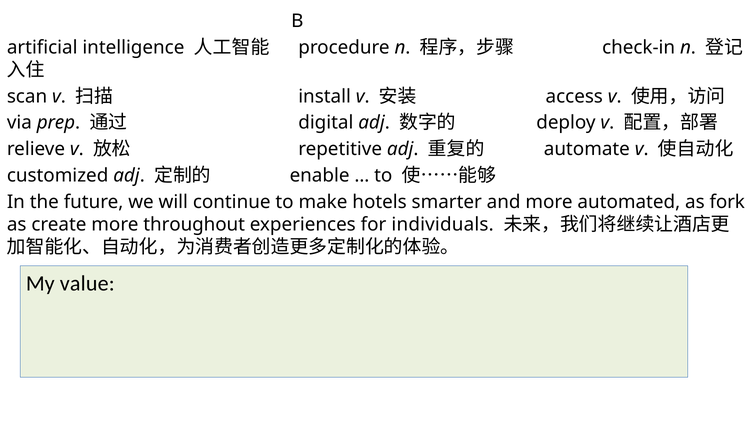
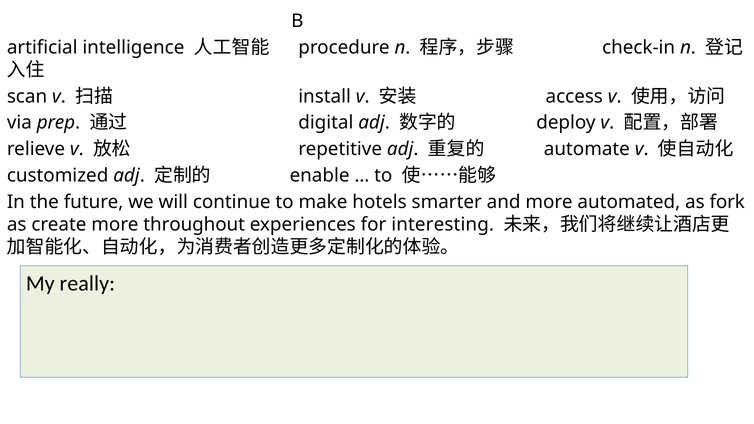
individuals: individuals -> interesting (443, 225)
value: value -> really (87, 284)
